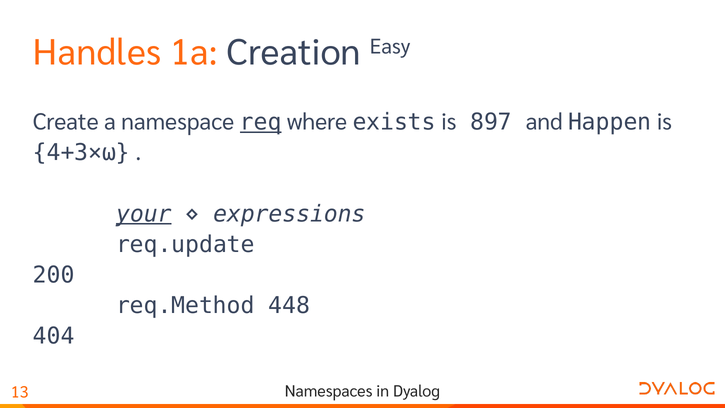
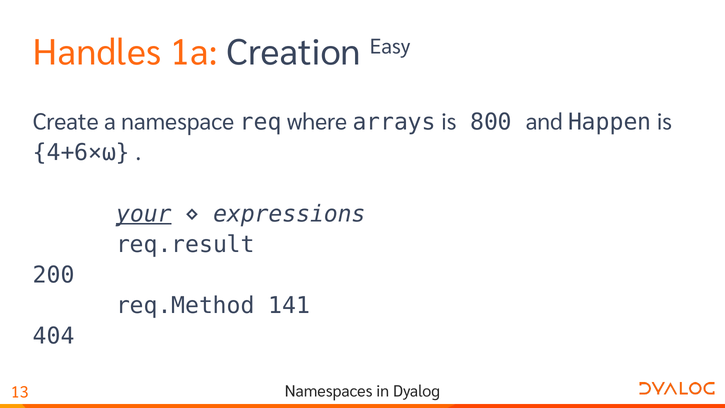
req underline: present -> none (261, 122)
exists: exists -> arrays (394, 122)
897: 897 -> 800 (491, 122)
4+3×⍵: 4+3×⍵ -> 4+6×⍵ (81, 153)
req.update: req.update -> req.result (185, 244)
448: 448 -> 141 (289, 305)
